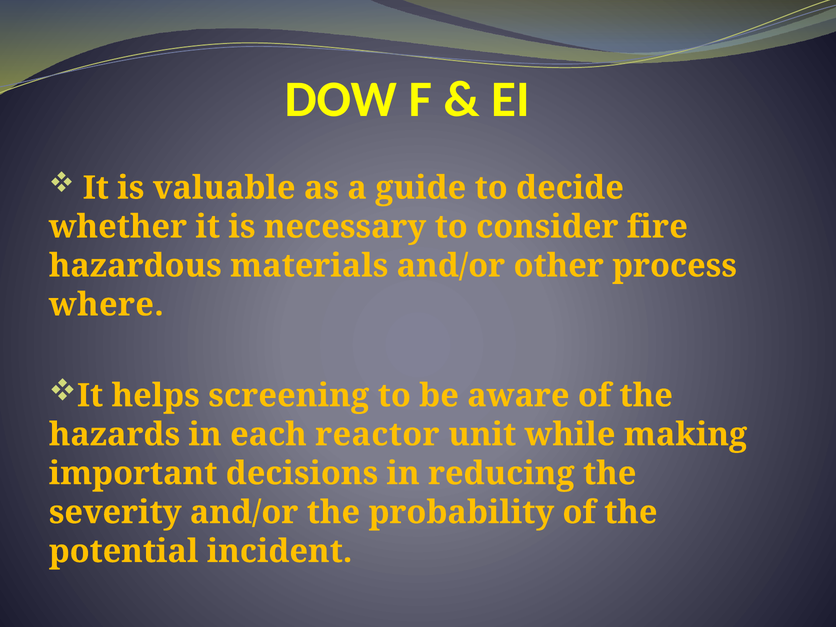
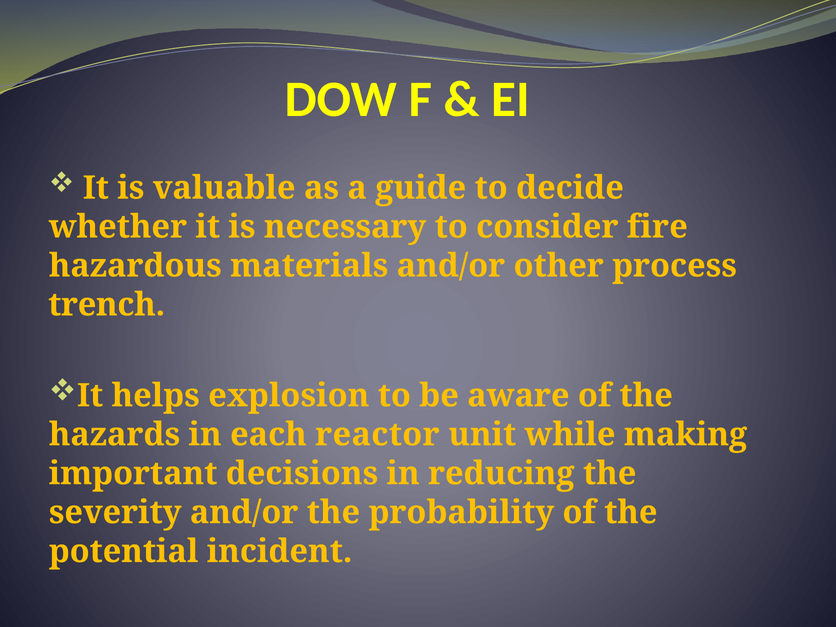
where: where -> trench (107, 305)
screening: screening -> explosion (289, 396)
